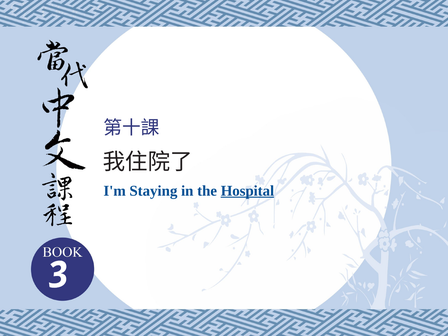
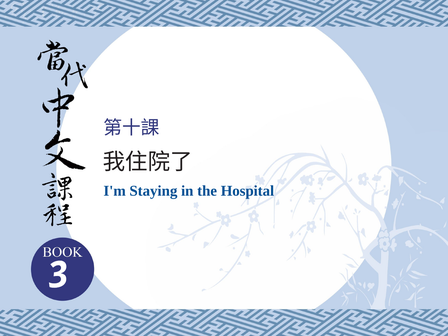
Hospital underline: present -> none (247, 191)
